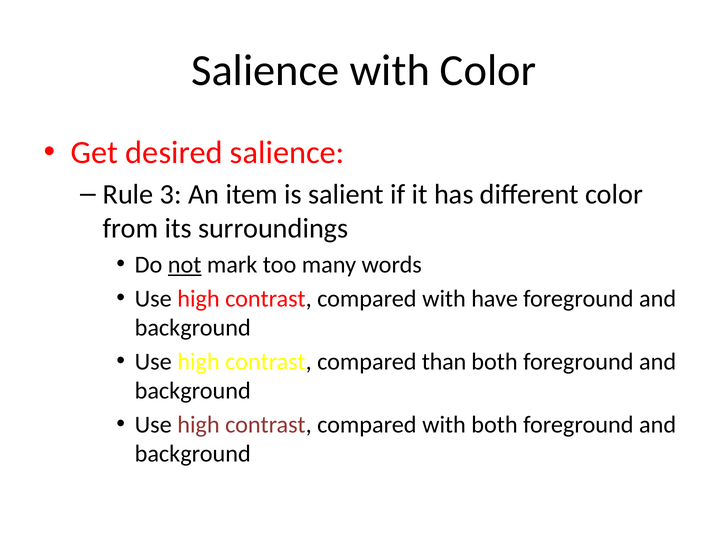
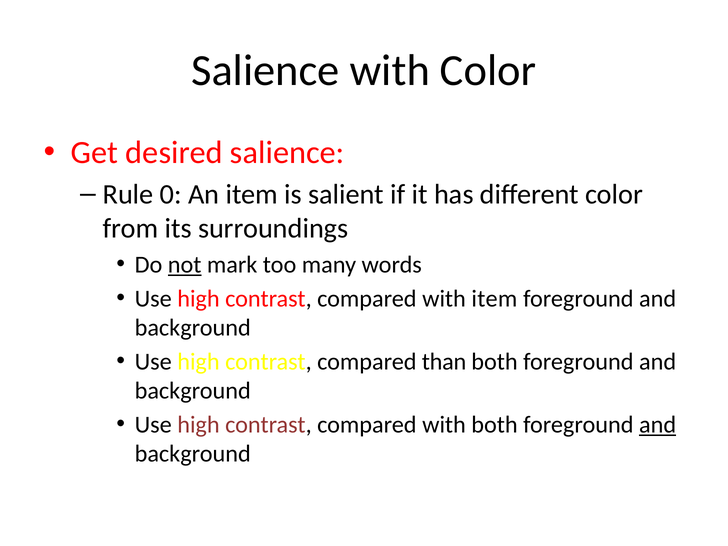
3: 3 -> 0 (171, 195)
with have: have -> item (494, 299)
and underline: none -> present (658, 425)
